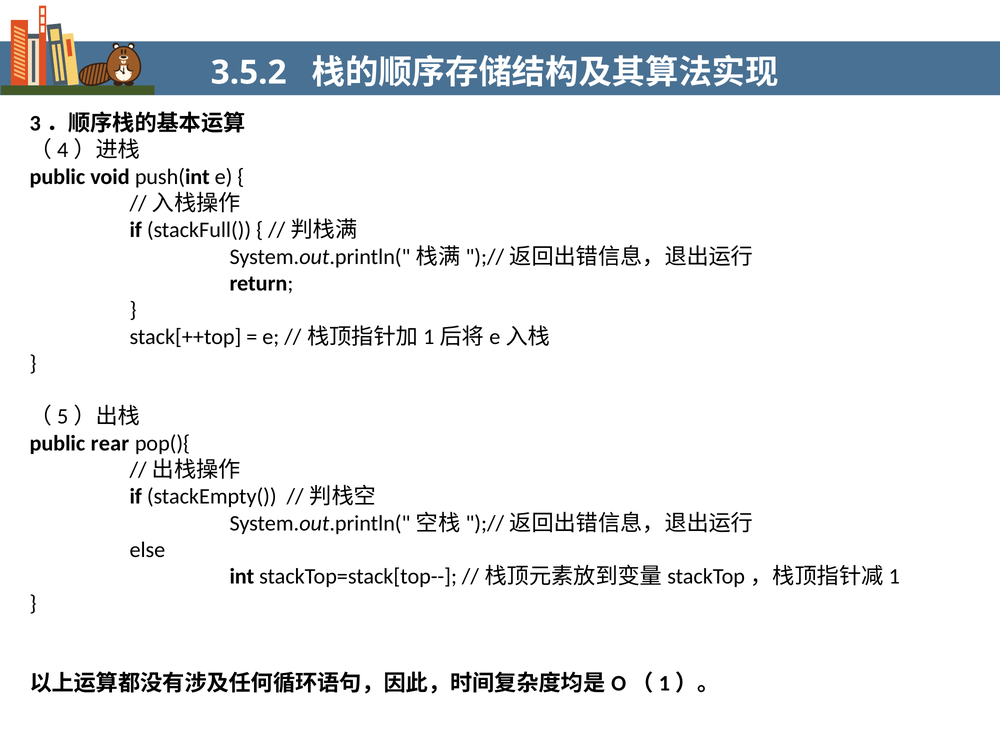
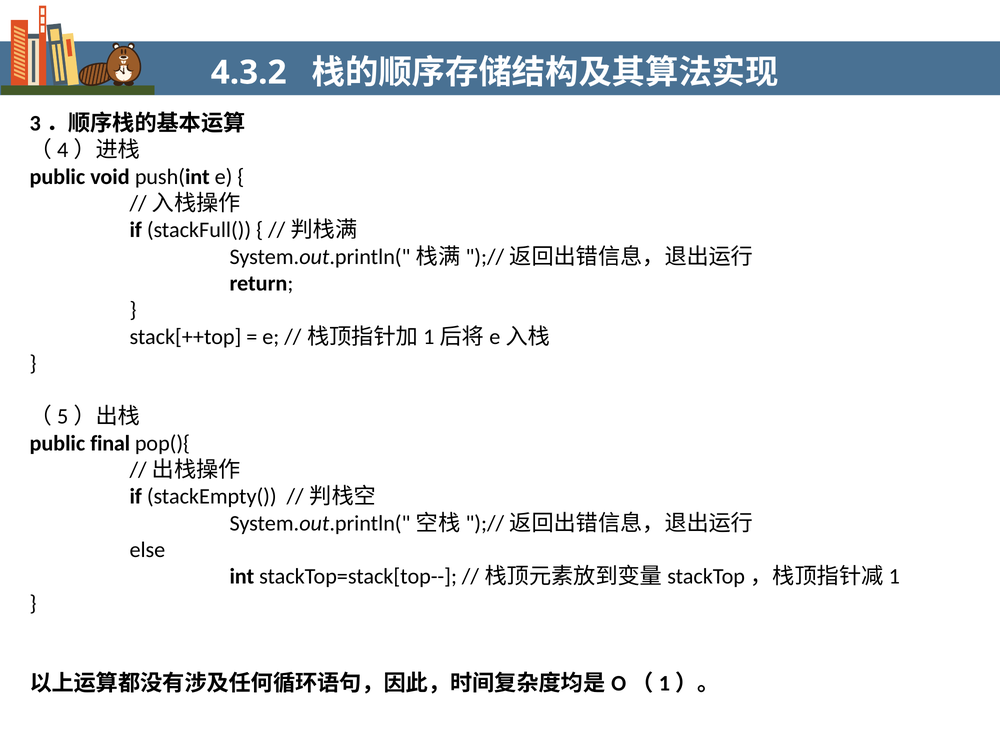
3.5.2: 3.5.2 -> 4.3.2 (249, 73)
rear: rear -> final (110, 443)
